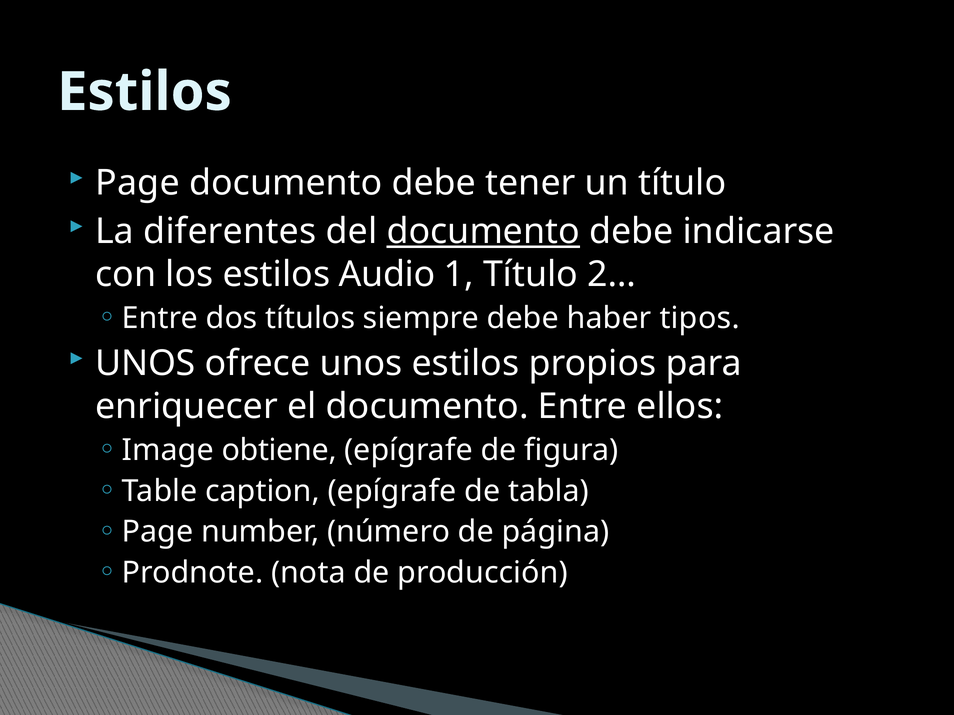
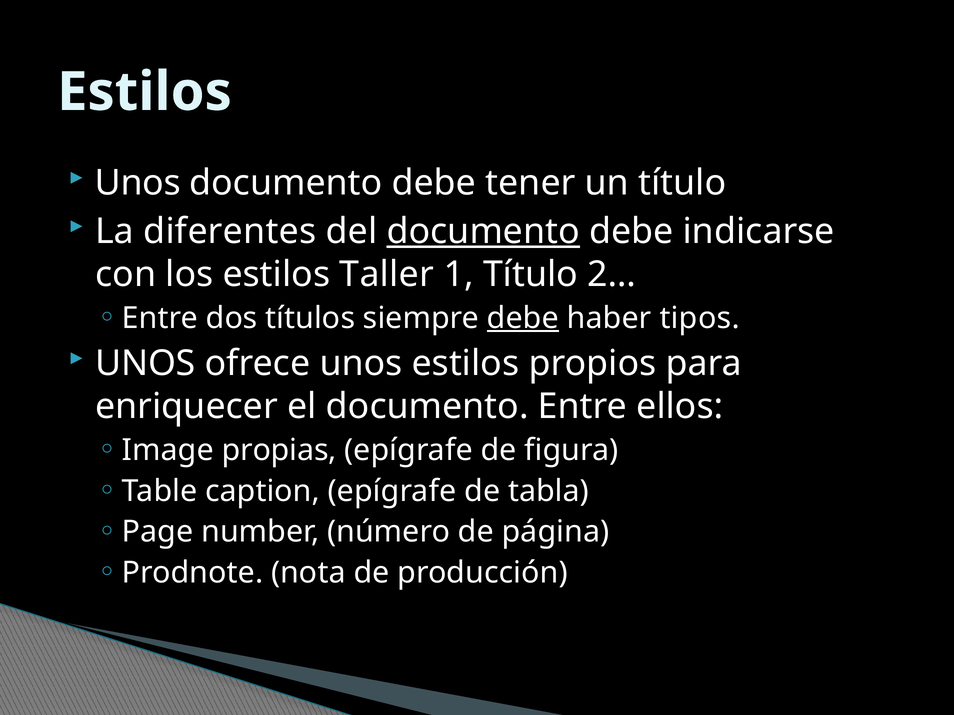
Page: Page -> Unos (138, 183)
Audio: Audio -> Taller (387, 274)
debe underline: none -> present (523, 318)
obtiene: obtiene -> propias (279, 450)
